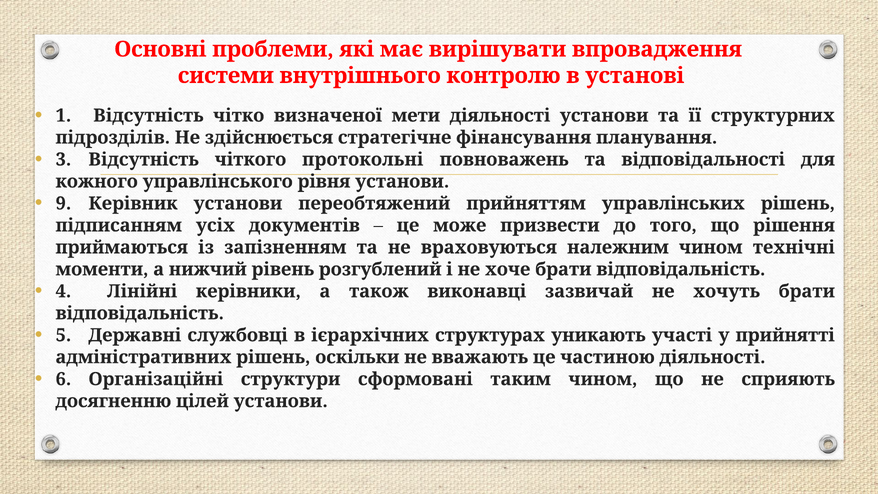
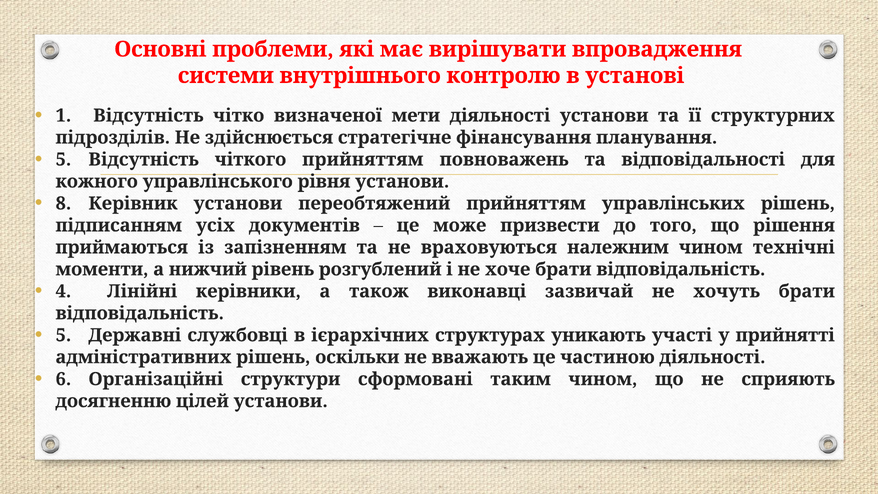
3: 3 -> 5 (63, 159)
чіткого протокольні: протокольні -> прийняттям (363, 159)
9: 9 -> 8 (63, 203)
